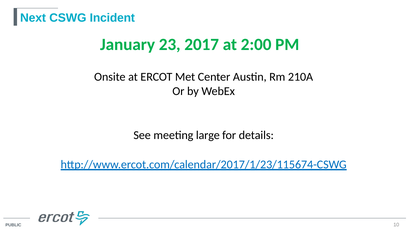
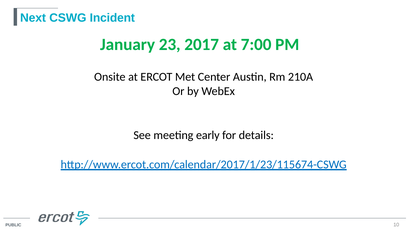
2:00: 2:00 -> 7:00 (256, 44)
large: large -> early (208, 135)
